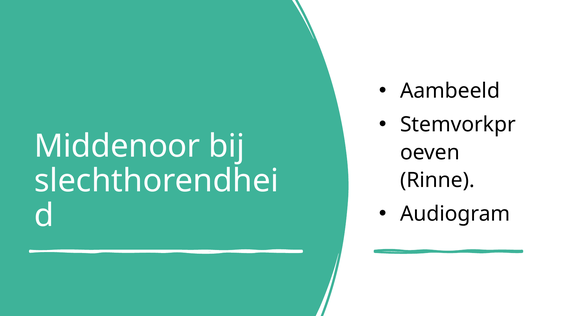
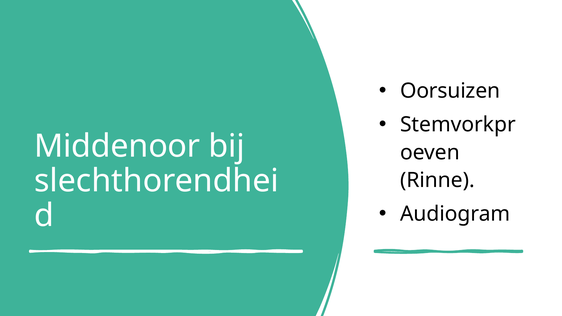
Aambeeld: Aambeeld -> Oorsuizen (450, 91)
